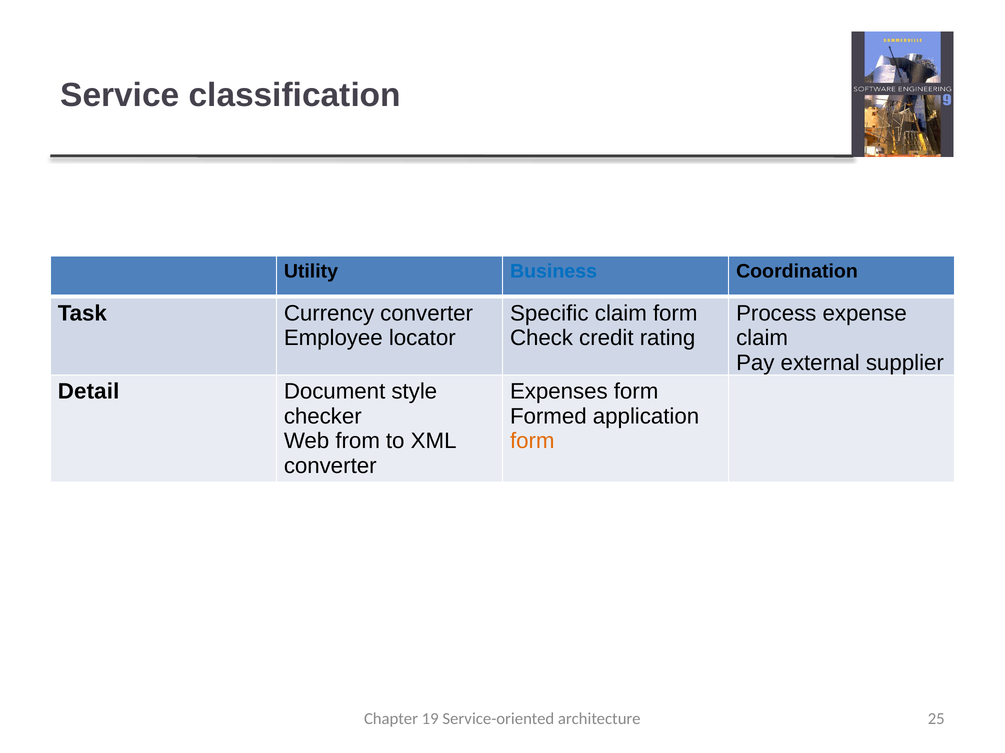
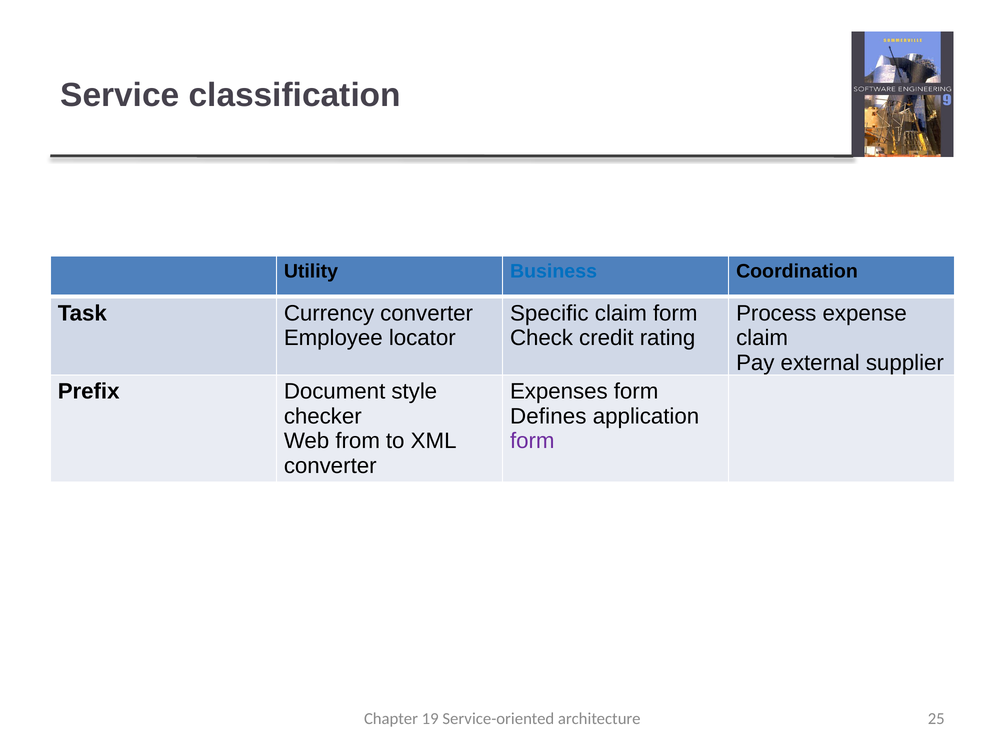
Detail: Detail -> Prefix (89, 392)
Formed: Formed -> Defines (548, 417)
form colour: orange -> purple (532, 442)
